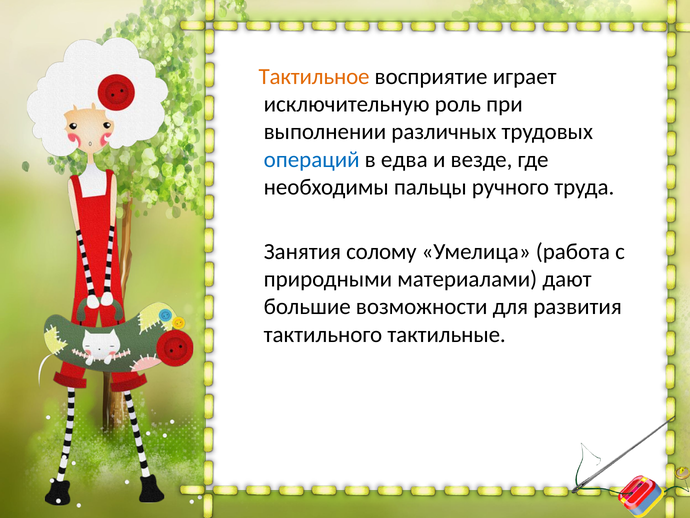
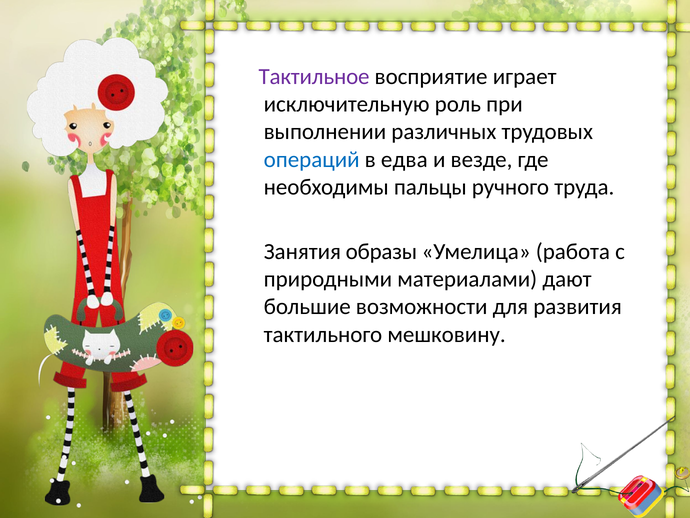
Тактильное colour: orange -> purple (314, 77)
солому: солому -> образы (381, 251)
тактильные: тактильные -> мешковину (447, 334)
